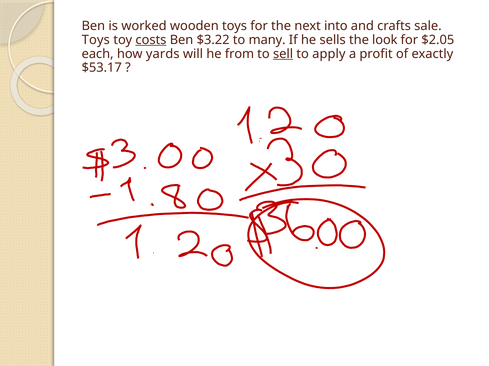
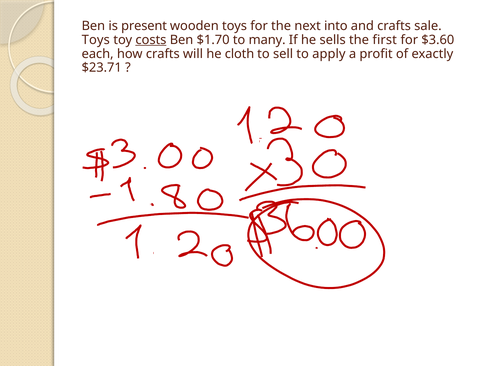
worked: worked -> present (144, 26)
$3.22: $3.22 -> $1.70 (213, 40)
look: look -> first (385, 40)
$2.05: $2.05 -> $3.60 (438, 40)
how yards: yards -> crafts (163, 54)
from: from -> cloth (240, 54)
sell underline: present -> none (283, 54)
$53.17: $53.17 -> $23.71 (102, 68)
